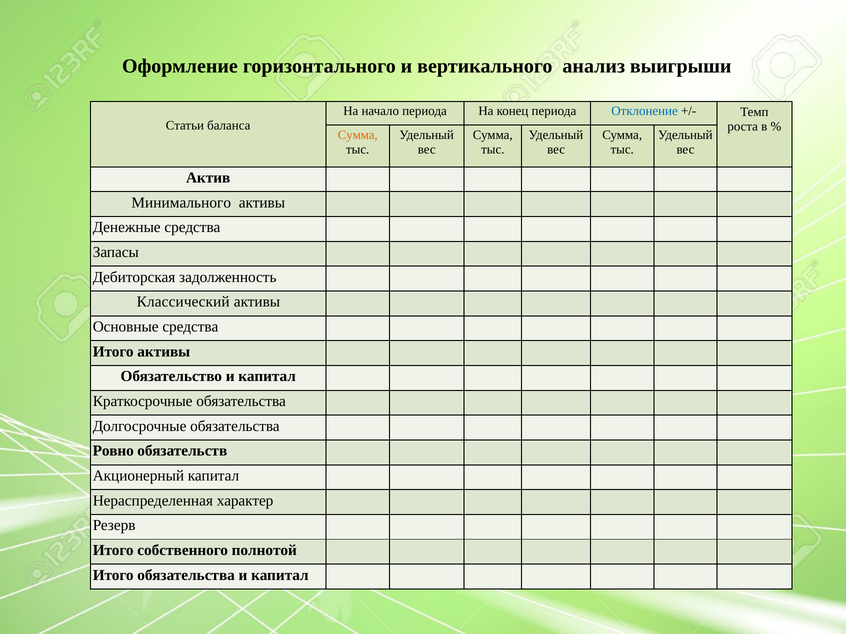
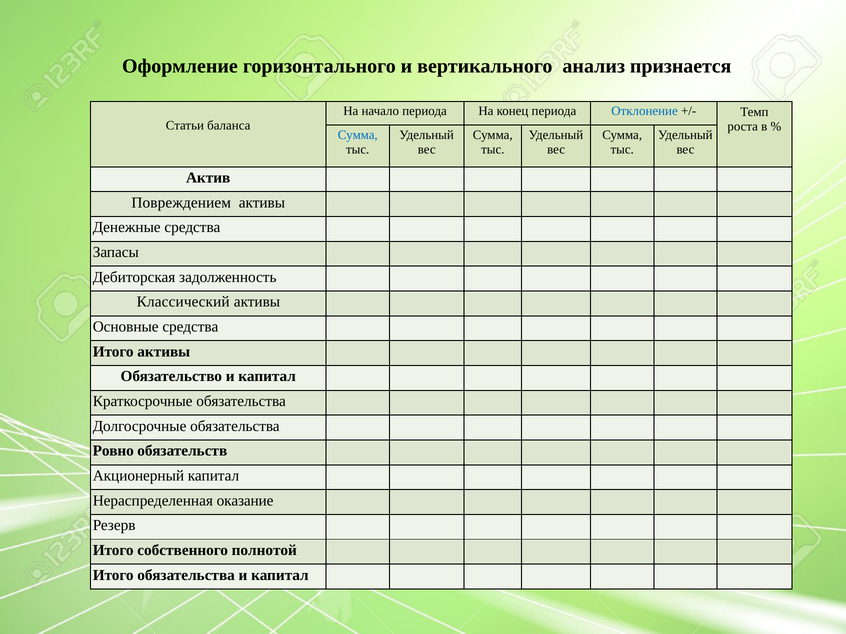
выигрыши: выигрыши -> признается (681, 66)
Сумма colour: orange -> blue (358, 135)
Минимального: Минимального -> Повреждением (181, 203)
характер: характер -> оказание (245, 501)
